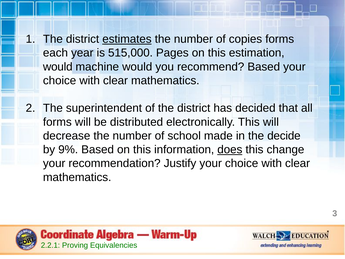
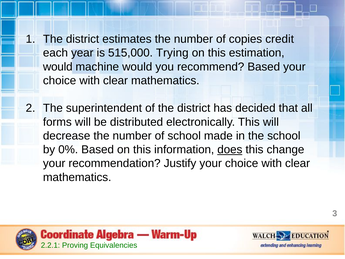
estimates underline: present -> none (127, 39)
copies forms: forms -> credit (280, 39)
Pages: Pages -> Trying (172, 53)
the decide: decide -> school (284, 136)
9%: 9% -> 0% (68, 149)
